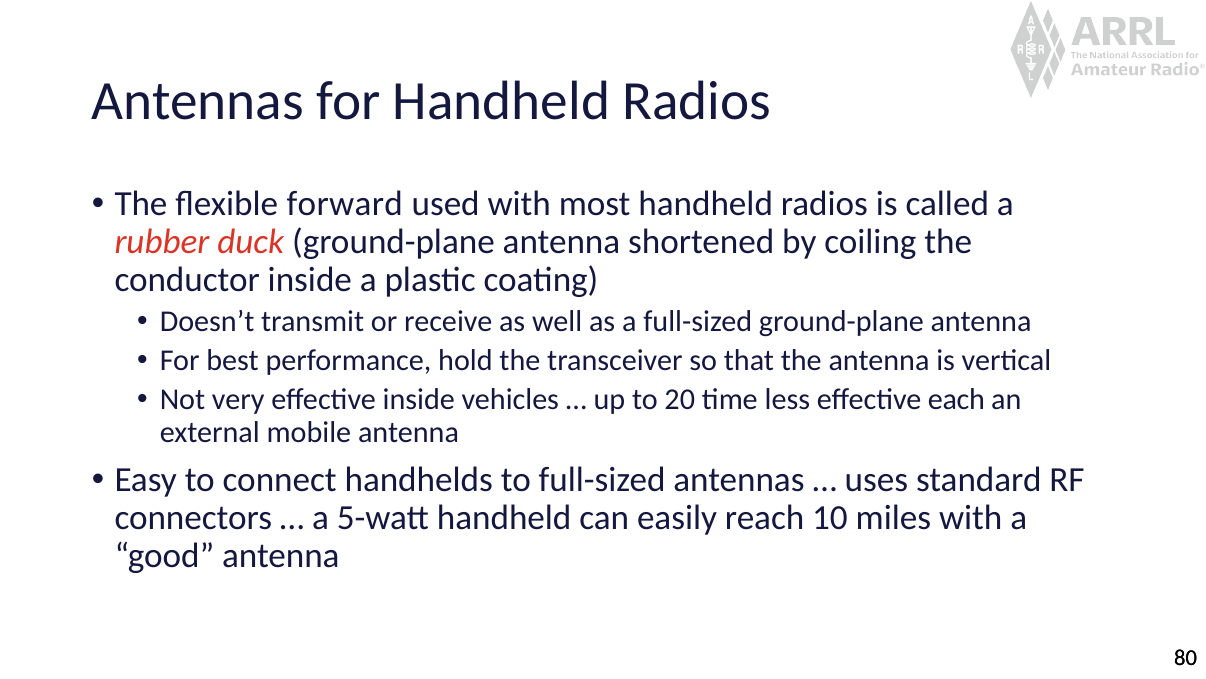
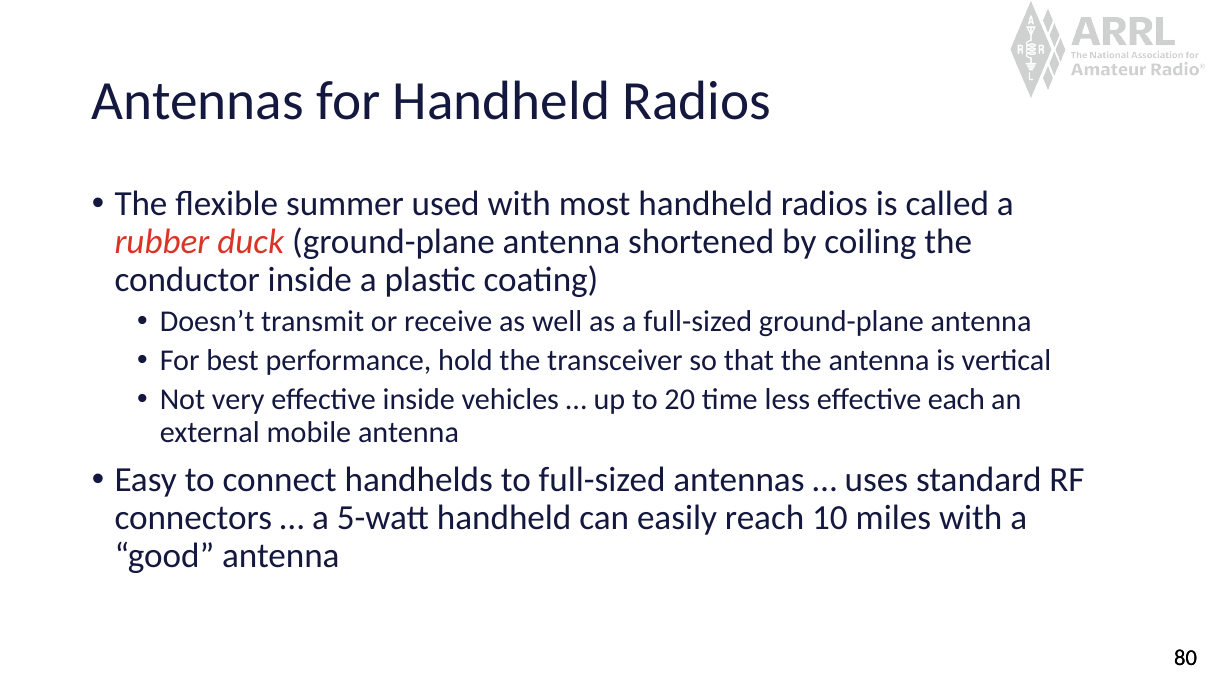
forward: forward -> summer (345, 204)
